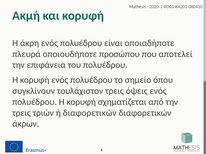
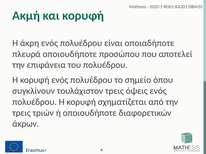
ή διαφορετικών: διαφορετικών -> οποιουδήποτε (90, 113)
